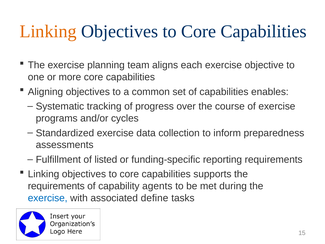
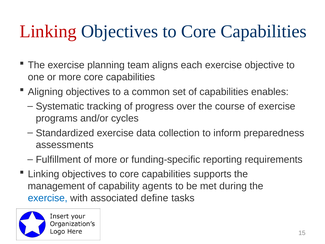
Linking colour: orange -> red (48, 31)
of listed: listed -> more (106, 159)
requirements: requirements -> management (56, 186)
